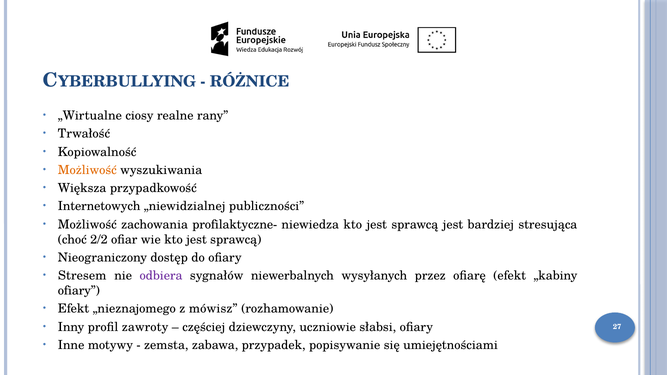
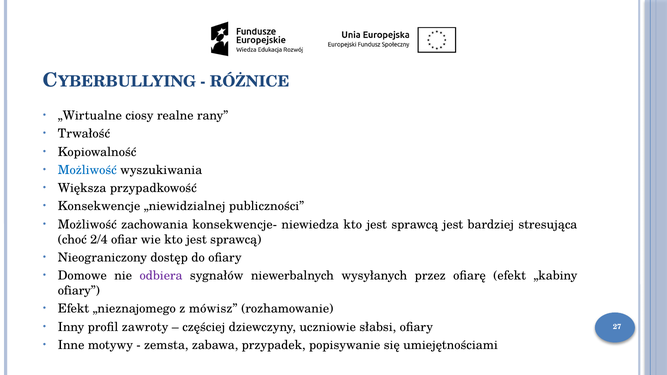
Możliwość colour: orange -> blue (87, 170)
Internetowych: Internetowych -> Konsekwencje (99, 206)
profilaktyczne-: profilaktyczne- -> konsekwencje- (235, 225)
2/2: 2/2 -> 2/4 (99, 240)
Stresem: Stresem -> Domowe (82, 276)
